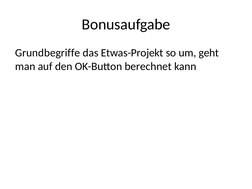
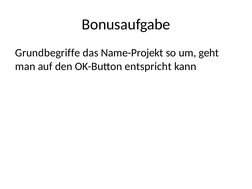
Etwas-Projekt: Etwas-Projekt -> Name-Projekt (132, 53)
berechnet: berechnet -> entspricht (148, 66)
